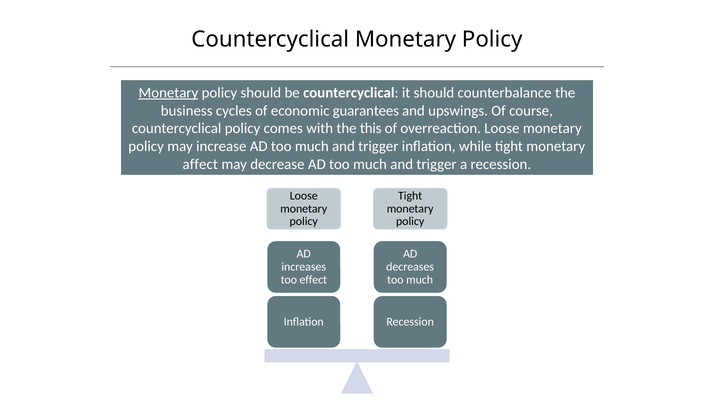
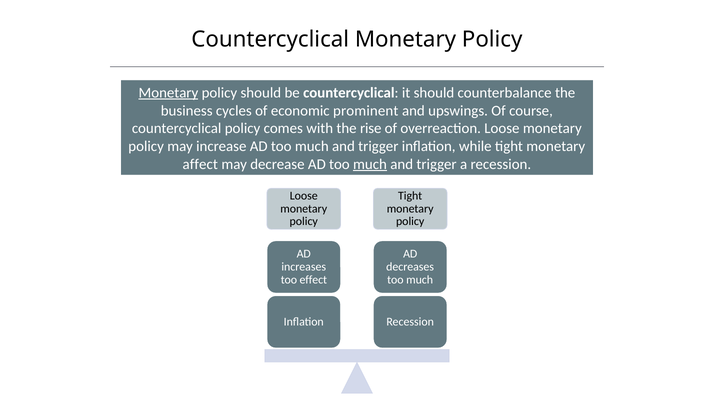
guarantees: guarantees -> prominent (366, 111)
this: this -> rise (371, 128)
much underline: none -> present (370, 164)
